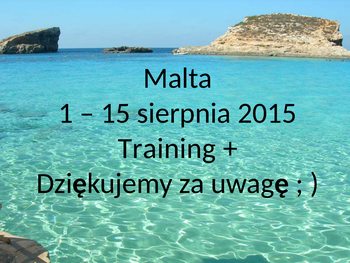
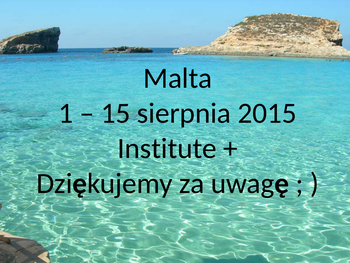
Training: Training -> Institute (167, 148)
